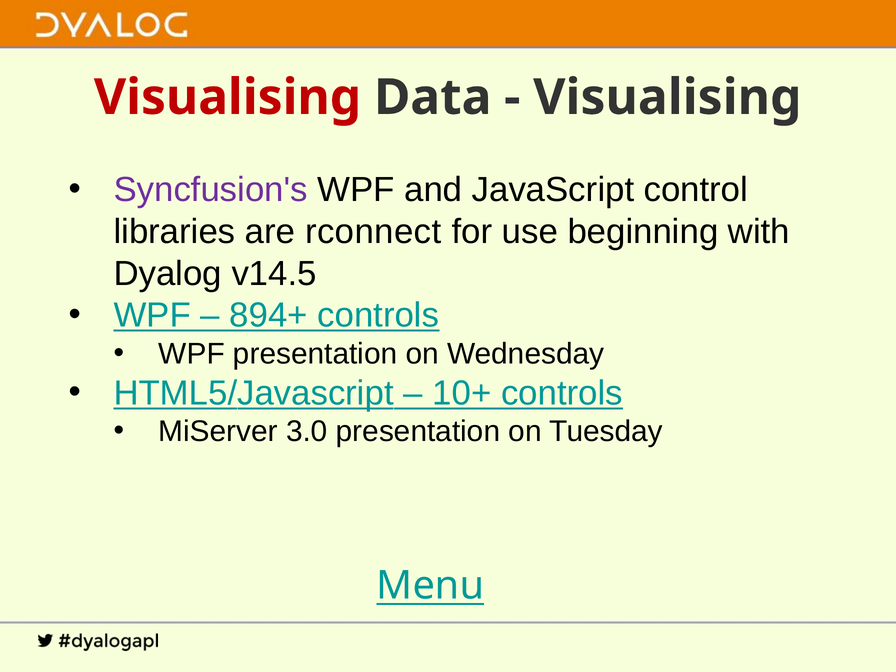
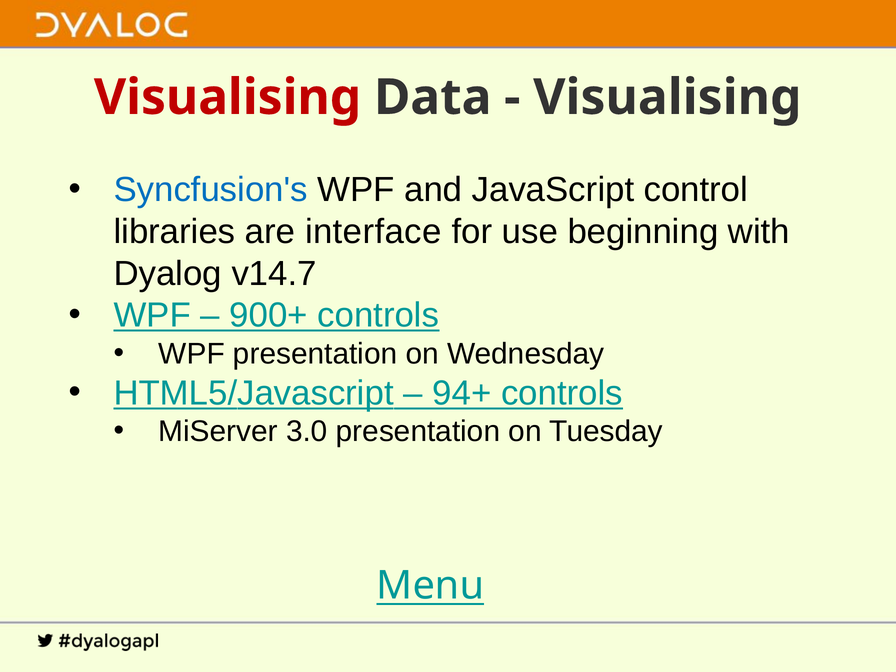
Syncfusion's colour: purple -> blue (211, 190)
rconnect: rconnect -> interface (373, 232)
v14.5: v14.5 -> v14.7 (274, 274)
894+: 894+ -> 900+ (269, 315)
10+: 10+ -> 94+ (462, 393)
